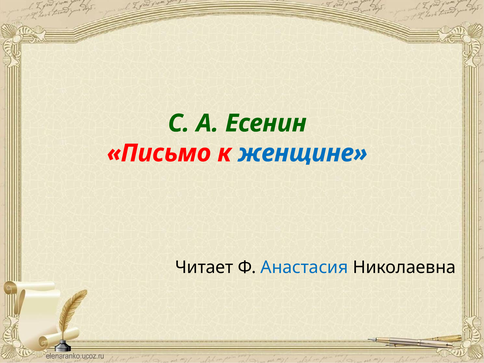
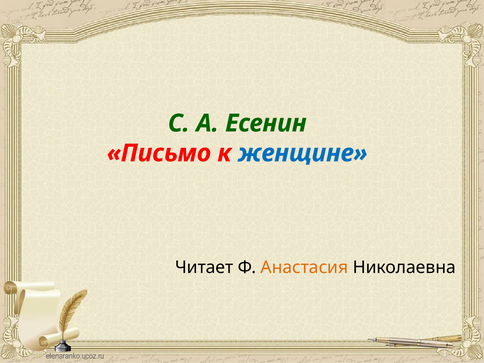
Анастасия colour: blue -> orange (304, 268)
